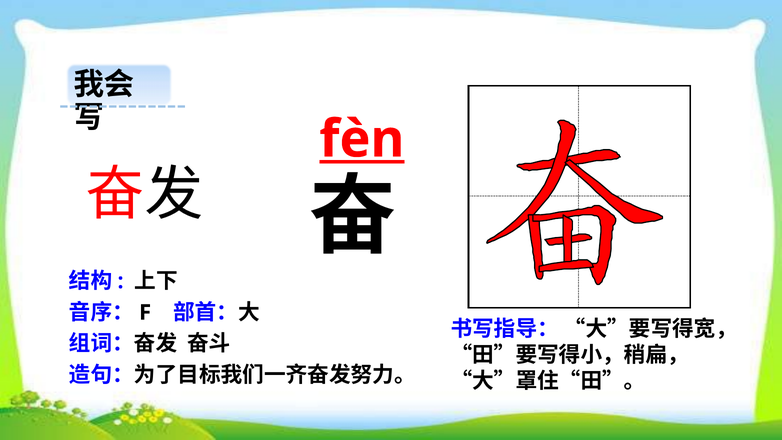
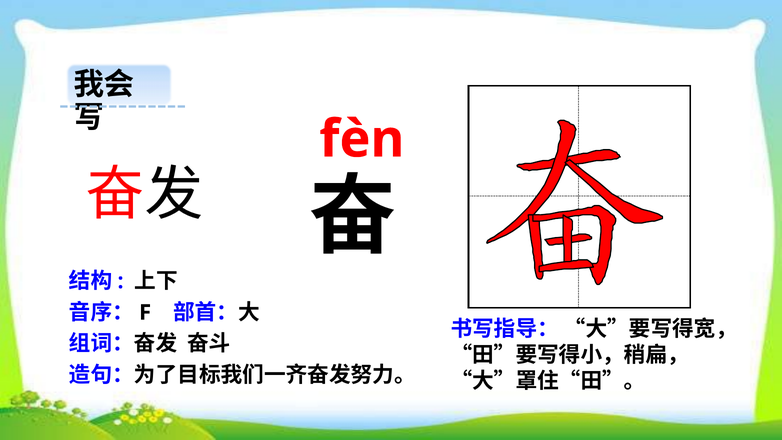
fèn underline: present -> none (362, 139)
